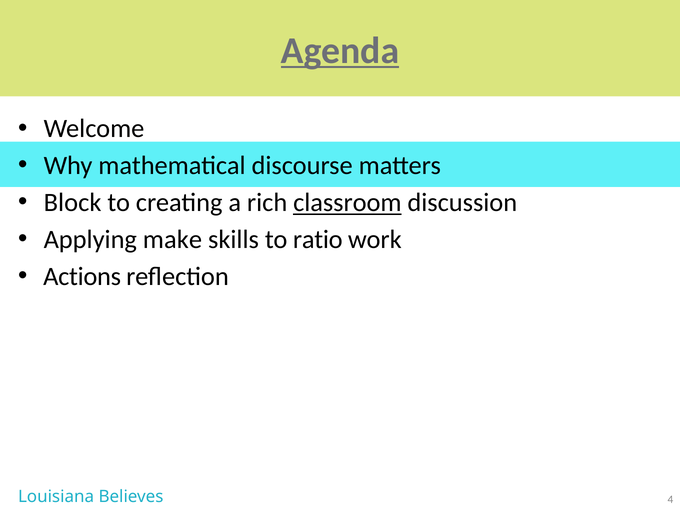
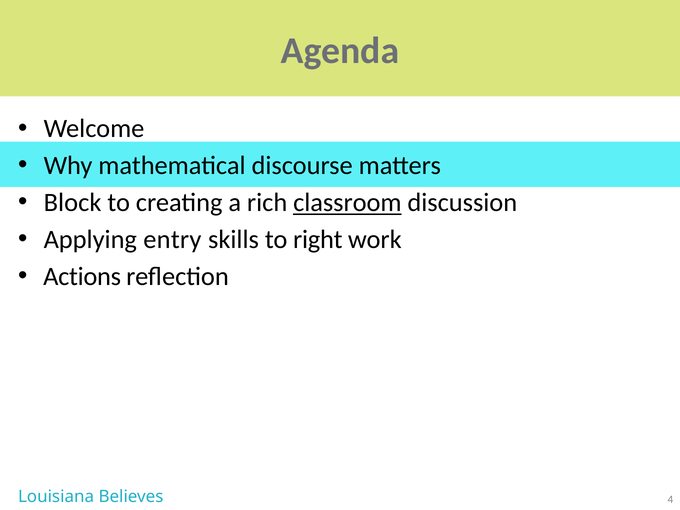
Agenda underline: present -> none (340, 51)
make: make -> entry (172, 240)
ratio: ratio -> right (318, 240)
